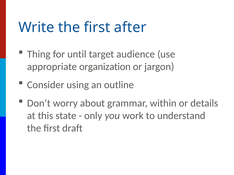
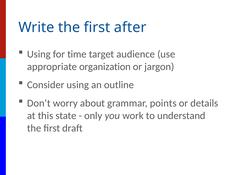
Thing: Thing -> Using (39, 54)
until: until -> time (77, 54)
within: within -> points (163, 103)
